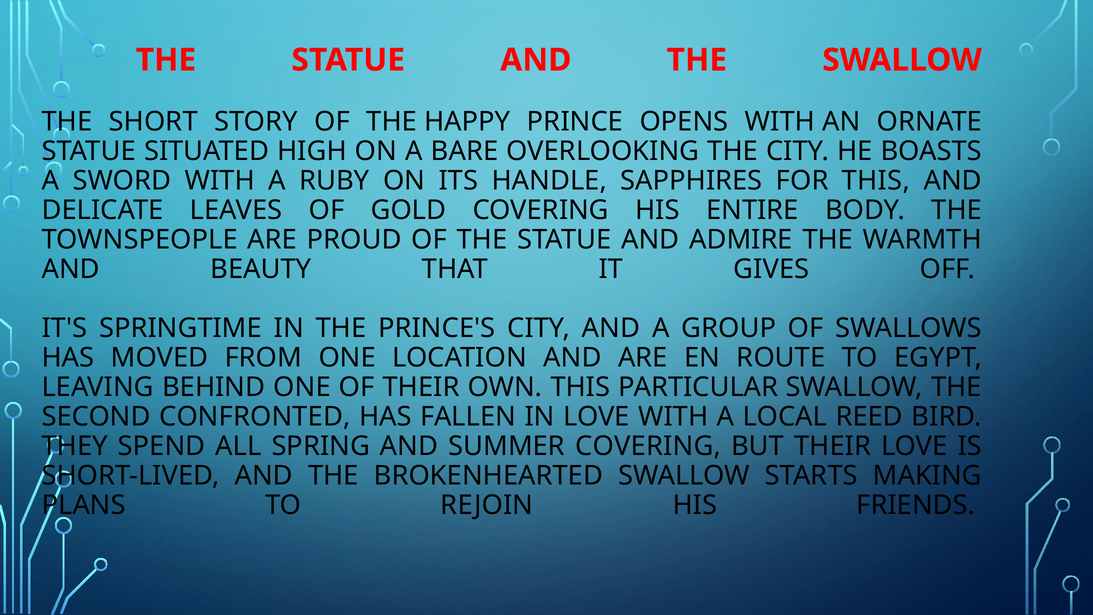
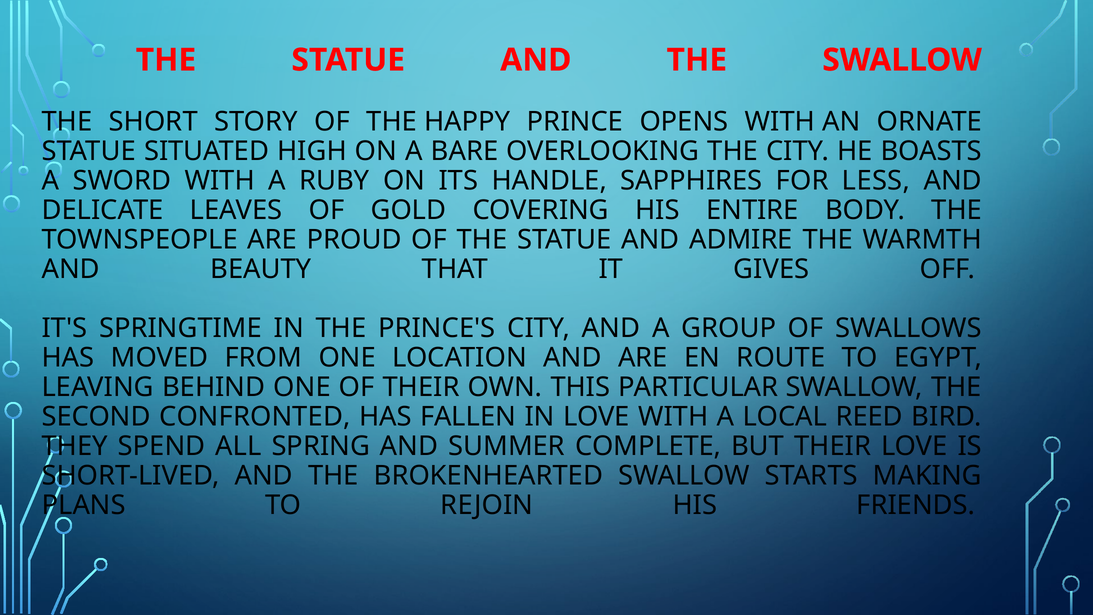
FOR THIS: THIS -> LESS (876, 181)
SUMMER COVERING: COVERING -> COMPLETE (648, 446)
